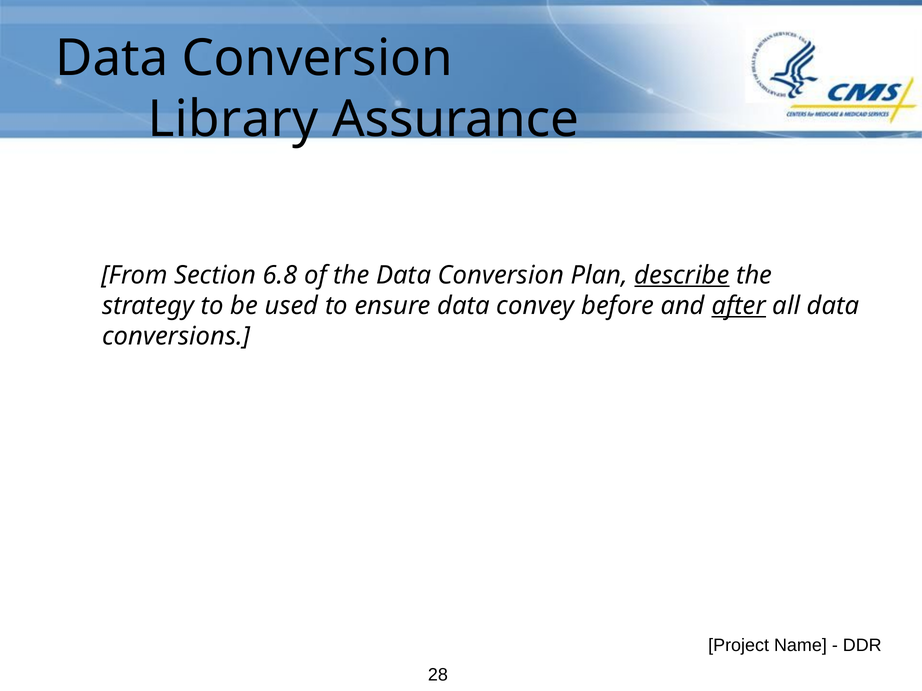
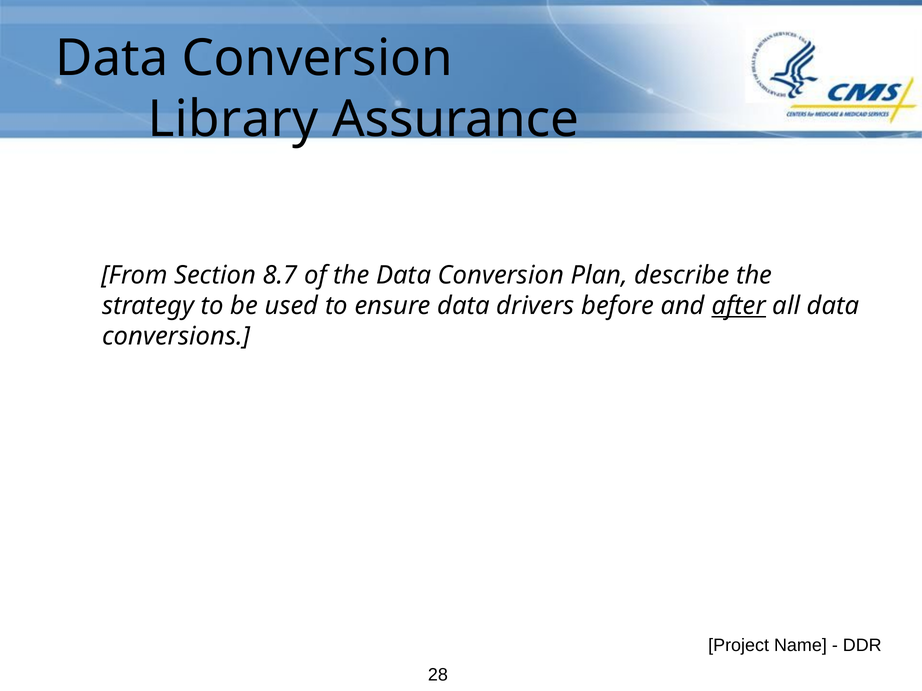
6.8: 6.8 -> 8.7 (280, 275)
describe underline: present -> none (682, 275)
convey: convey -> drivers (535, 306)
